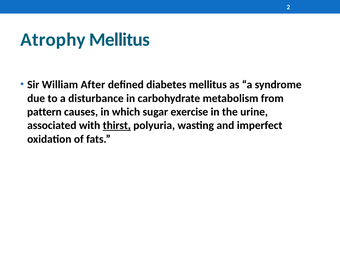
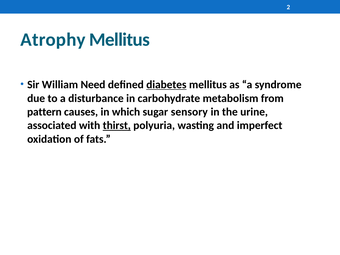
After: After -> Need (93, 85)
diabetes underline: none -> present (166, 85)
exercise: exercise -> sensory (189, 112)
